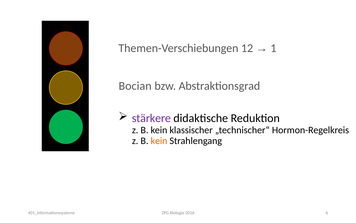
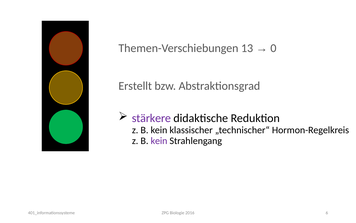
12: 12 -> 13 (247, 48)
1: 1 -> 0 (273, 48)
Bocian: Bocian -> Erstellt (135, 86)
kein colour: orange -> purple (159, 140)
